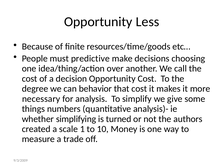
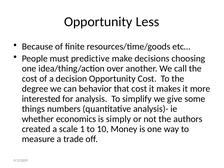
necessary: necessary -> interested (41, 99)
simplifying: simplifying -> economics (76, 119)
turned: turned -> simply (119, 119)
